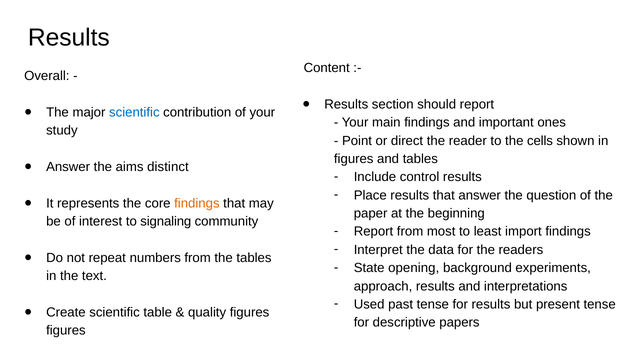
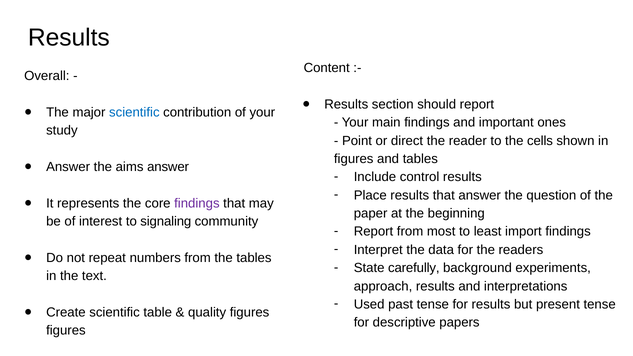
aims distinct: distinct -> answer (168, 167)
findings colour: orange -> purple (197, 203)
opening: opening -> carefully (414, 268)
